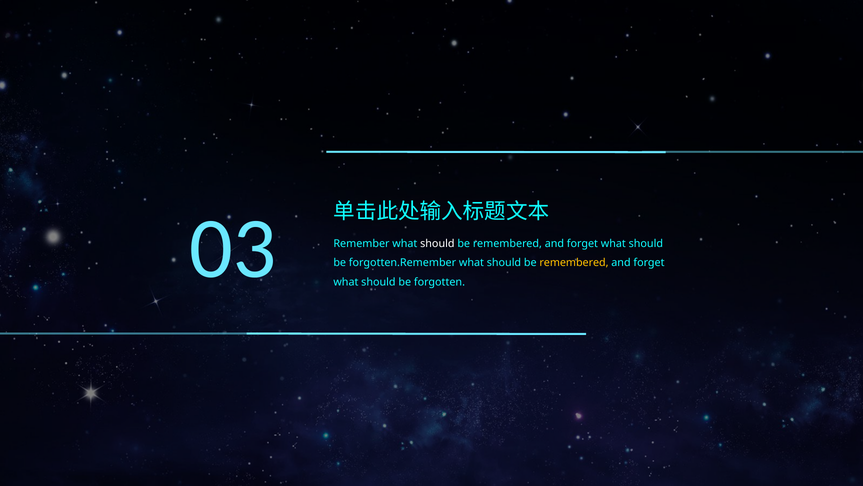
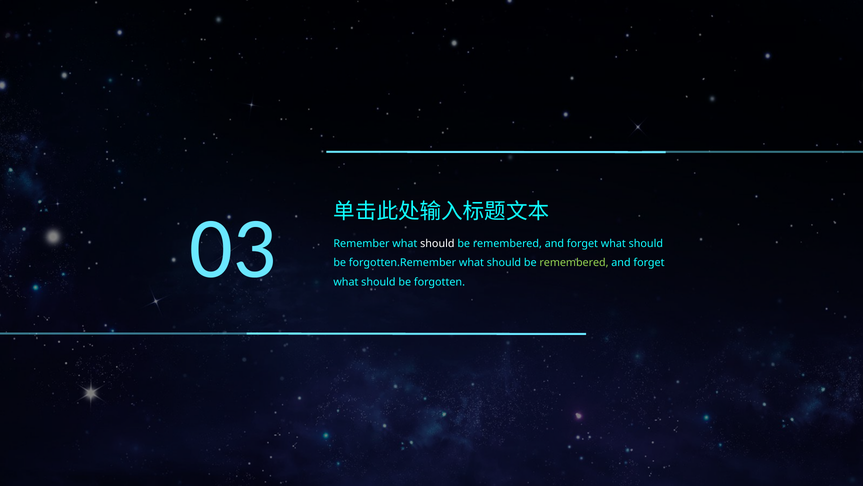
remembered colour: yellow -> light green (574, 263)
